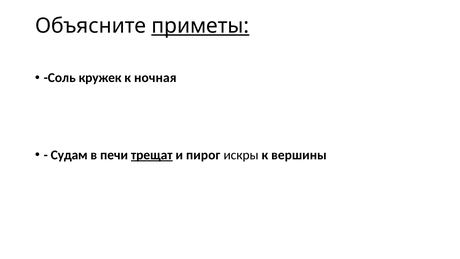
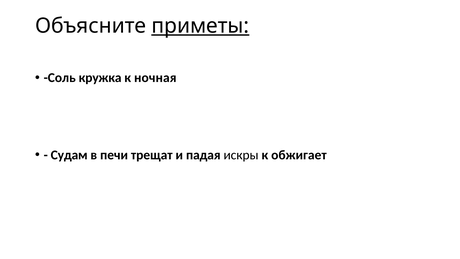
кружек: кружек -> кружка (100, 78)
трещат underline: present -> none (152, 155)
пирог: пирог -> падая (203, 155)
вершины: вершины -> обжигает (299, 155)
